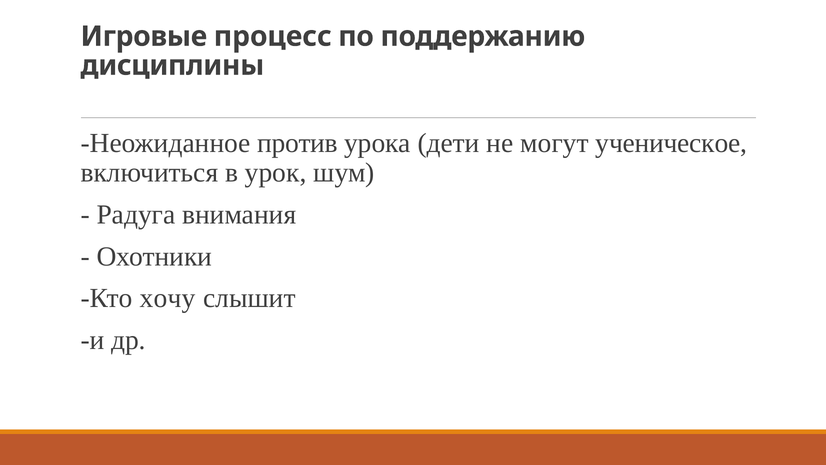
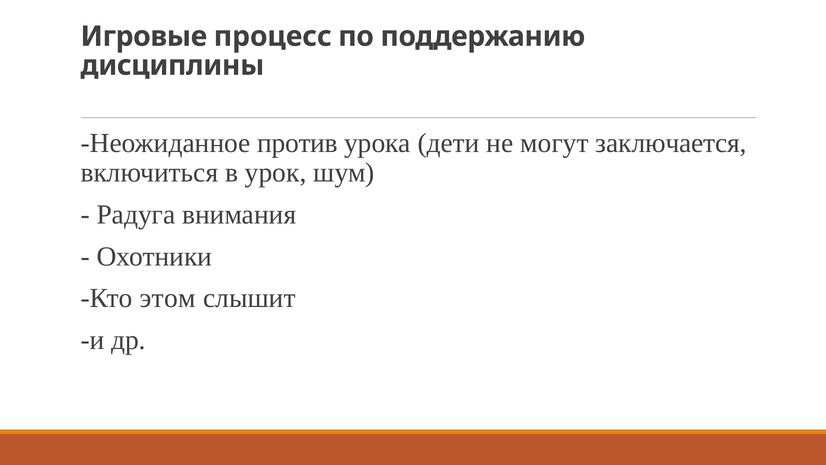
ученическое: ученическое -> заключается (671, 143)
хочу: хочу -> этом (168, 298)
